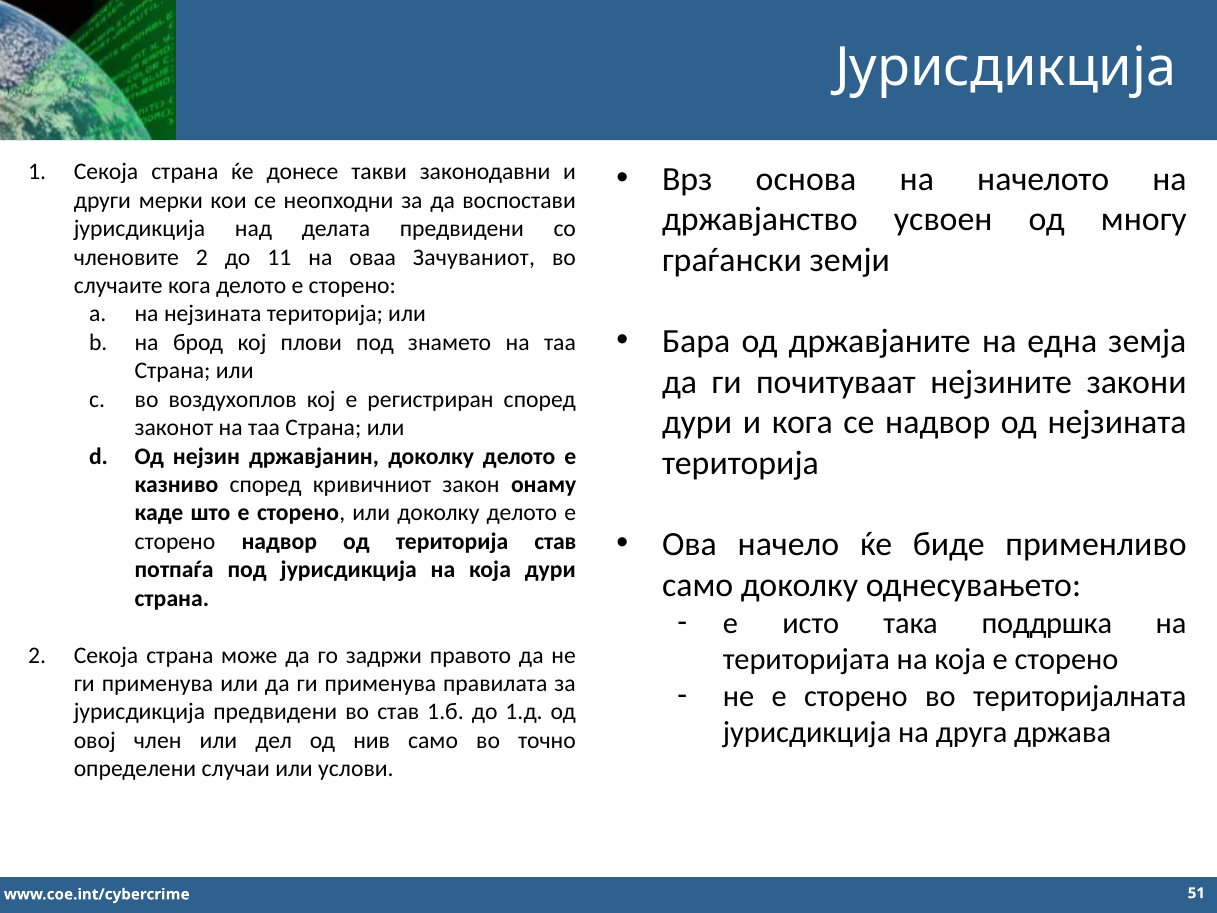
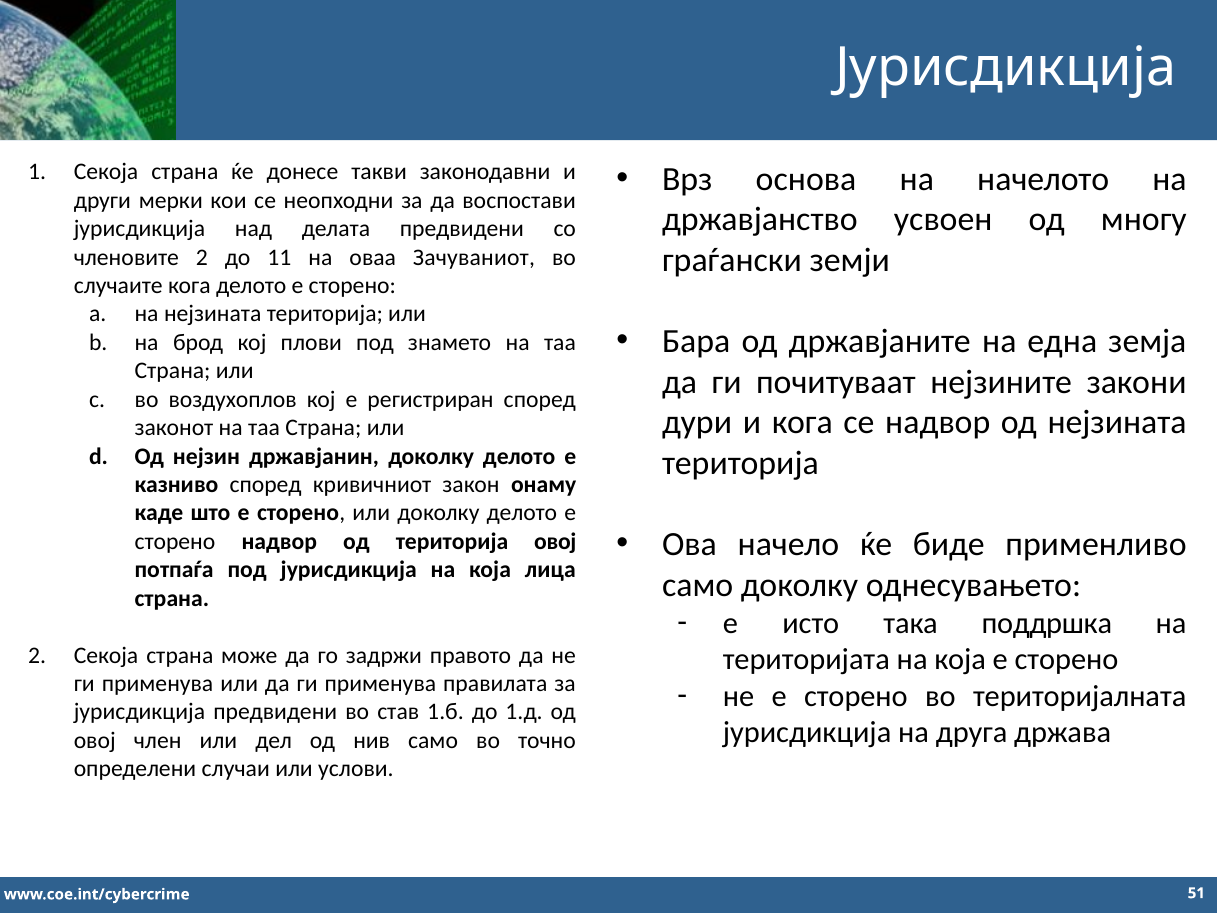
територија став: став -> овој (555, 541)
која дури: дури -> лица (550, 570)
